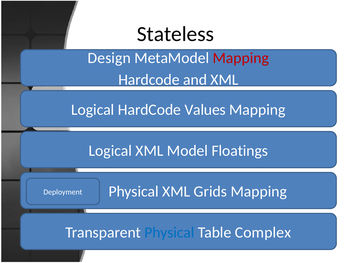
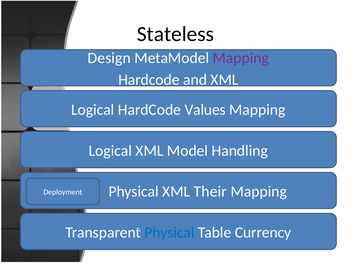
Mapping colour: red -> purple (241, 58)
Floatings: Floatings -> Handling (240, 151)
Grids: Grids -> Their (210, 192)
Complex: Complex -> Currency (263, 233)
